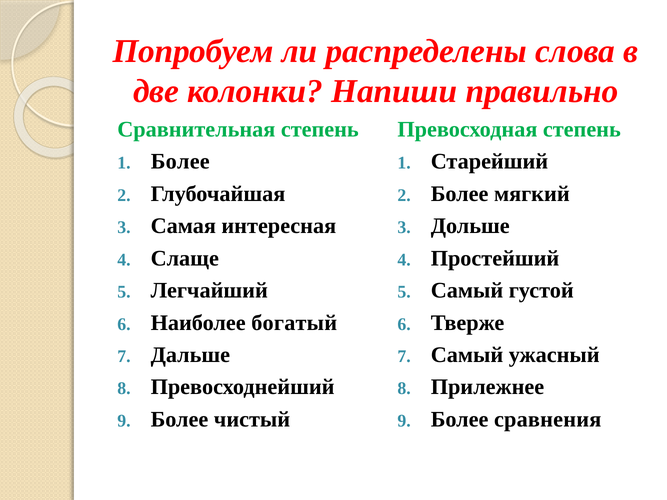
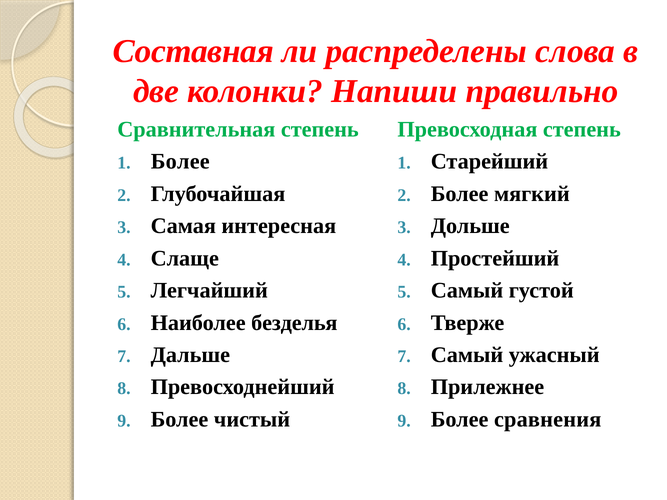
Попробуем: Попробуем -> Составная (193, 51)
богатый: богатый -> безделья (294, 323)
